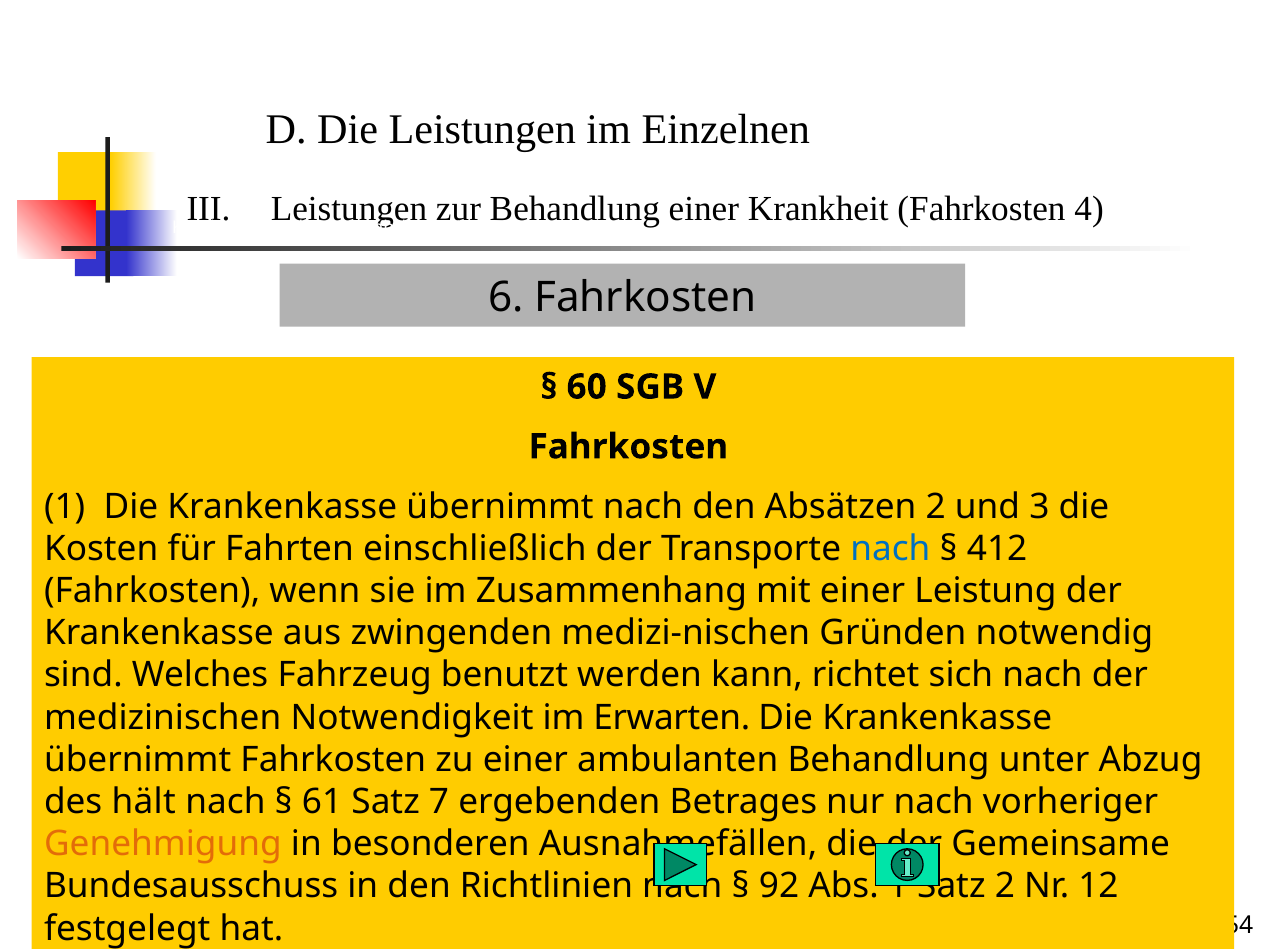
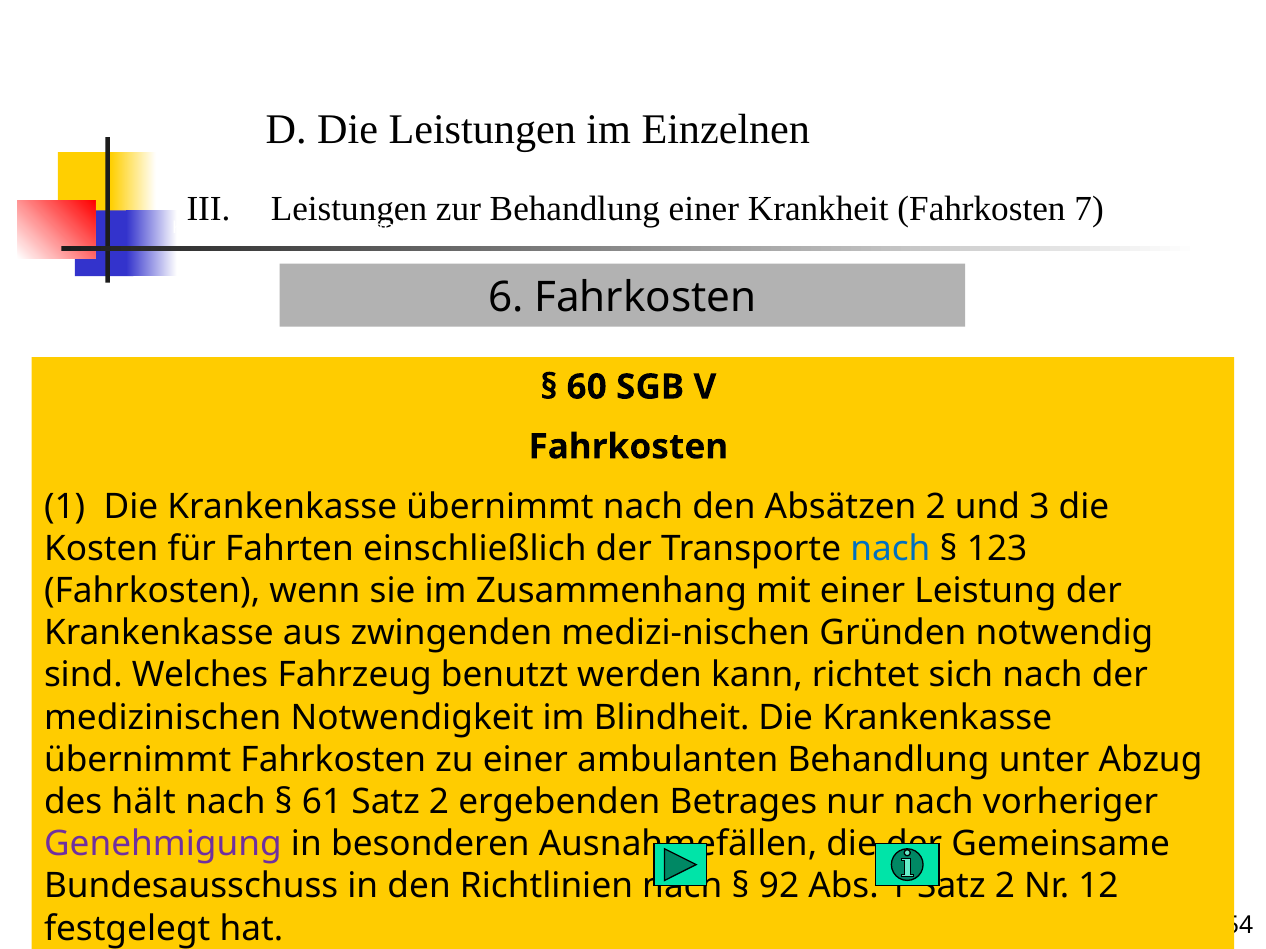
4: 4 -> 7 (1089, 209)
412: 412 -> 123 (997, 549)
Erwarten: Erwarten -> Blindheit (672, 718)
61 Satz 7: 7 -> 2 (439, 802)
Genehmigung colour: orange -> purple (163, 845)
